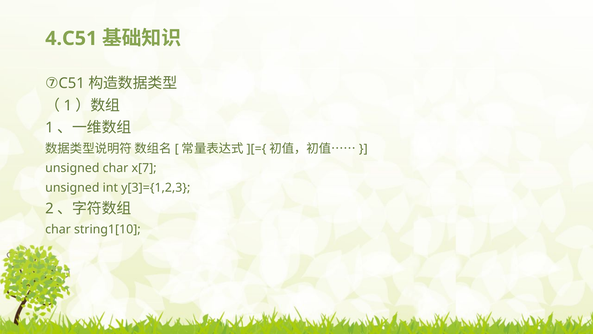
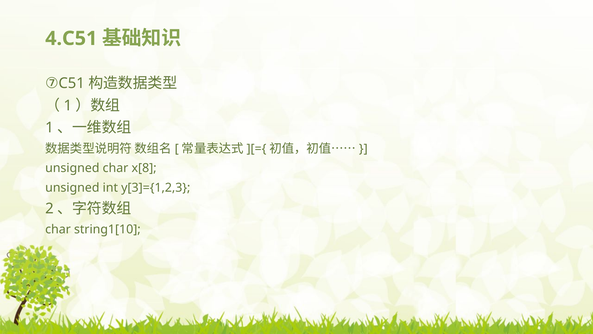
x[7: x[7 -> x[8 (144, 168)
